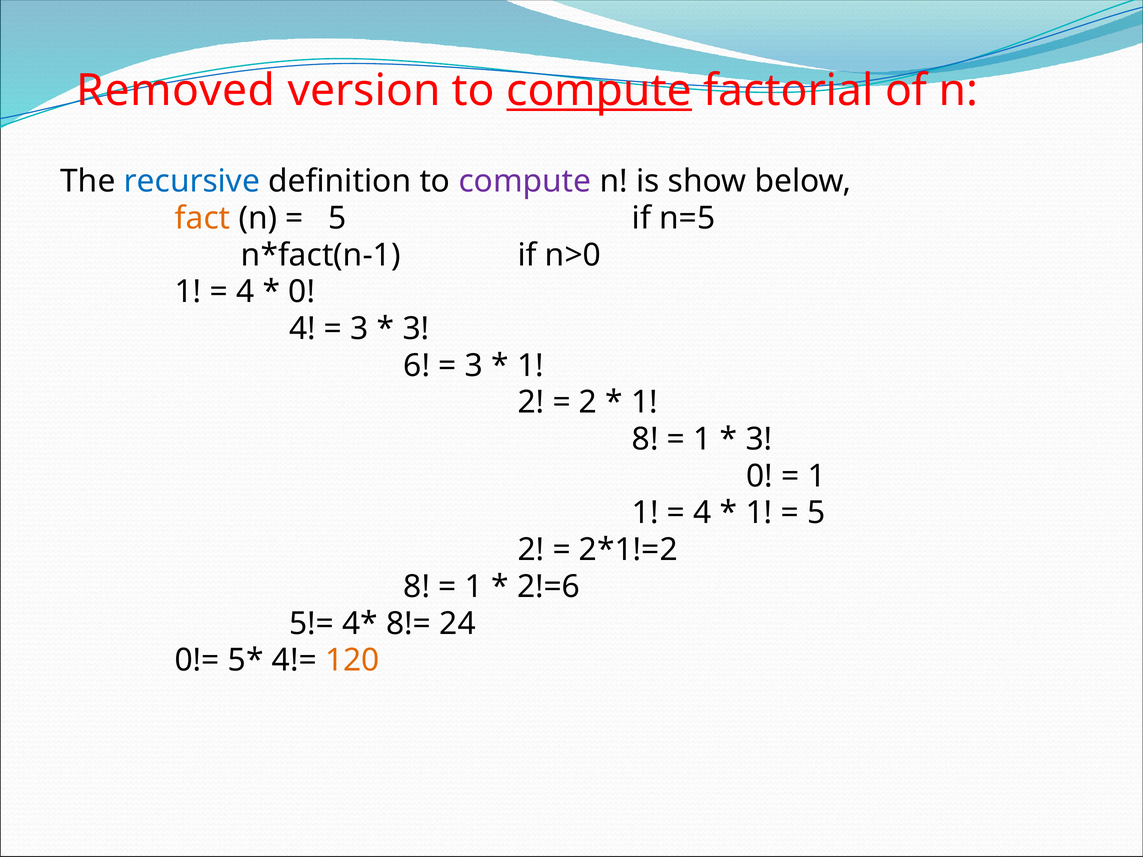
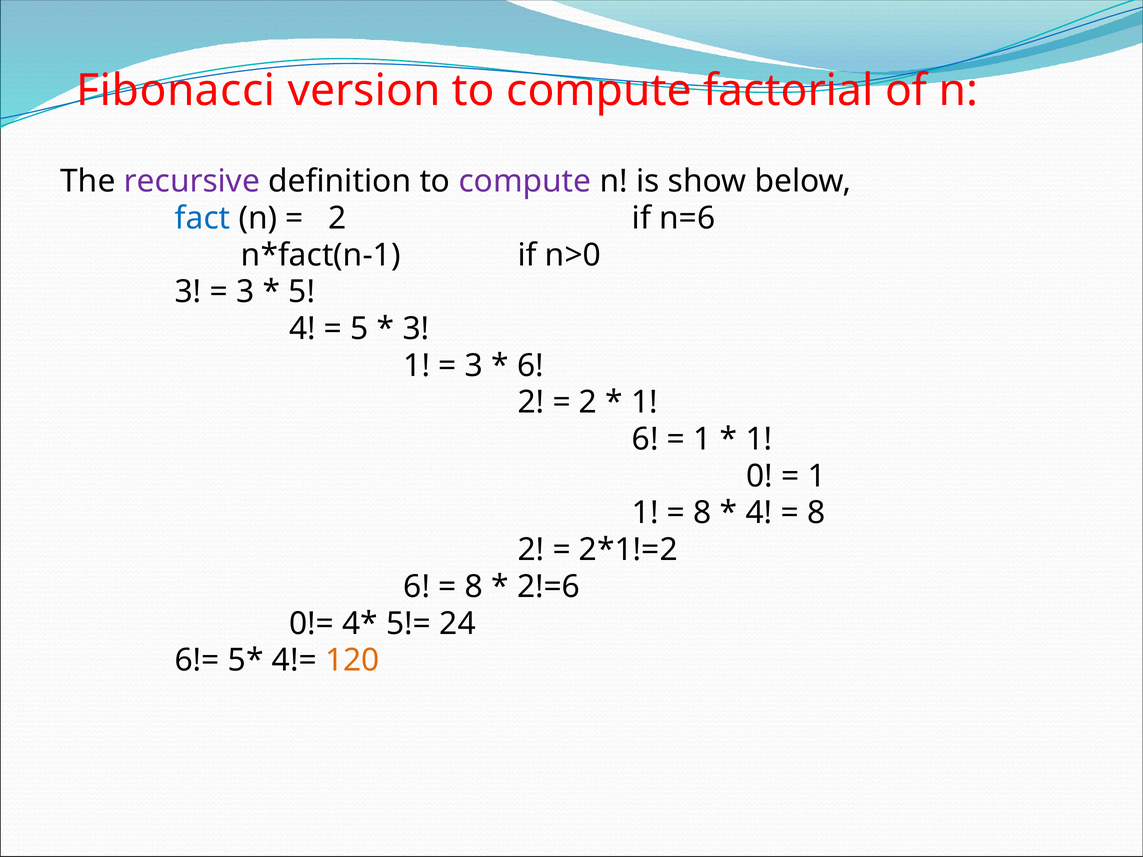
Removed: Removed -> Fibonacci (176, 91)
compute underline: present -> none (599, 91)
recursive colour: blue -> purple (192, 181)
fact colour: orange -> blue (203, 218)
5: 5 -> 2 (338, 218)
n=5: n=5 -> n=6 (687, 218)
1: 1 -> 3 (188, 292)
4: 4 -> 3 (245, 292)
0: 0 -> 5 (302, 292)
3: 3 -> 5 (359, 329)
6: 6 -> 1 (417, 366)
1: 1 -> 6 (530, 366)
8: 8 -> 6 (645, 439)
3: 3 -> 1 (759, 439)
4: 4 -> 8 (702, 513)
1: 1 -> 4 (759, 513)
5: 5 -> 8 (816, 513)
8: 8 -> 6 (417, 587)
1: 1 -> 8 (474, 587)
5!=: 5!= -> 0!= (312, 624)
8!=: 8!= -> 5!= (409, 624)
0!=: 0!= -> 6!= (197, 661)
